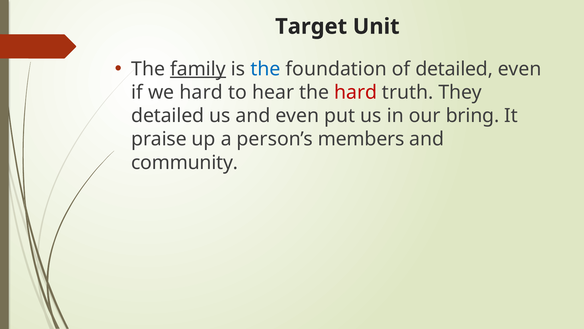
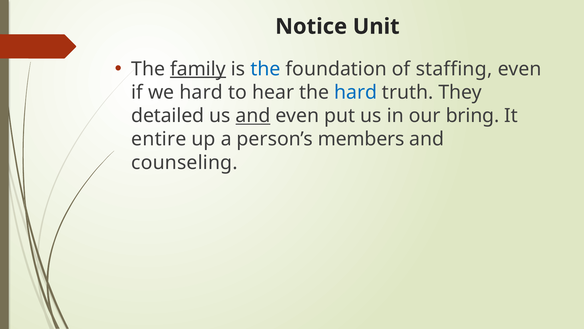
Target: Target -> Notice (311, 26)
of detailed: detailed -> staffing (454, 69)
hard colour: red -> blue (356, 92)
and underline: none -> present (253, 116)
praise: praise -> entire (159, 139)
community: community -> counseling (184, 162)
